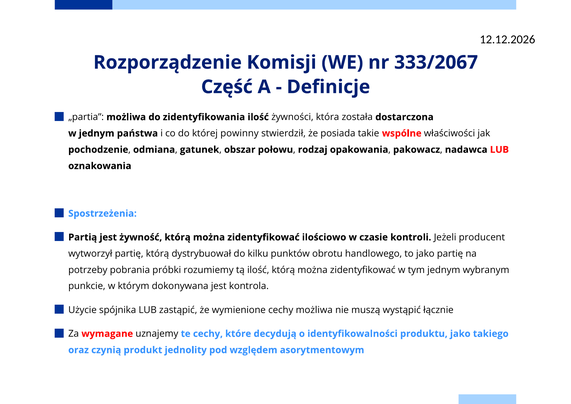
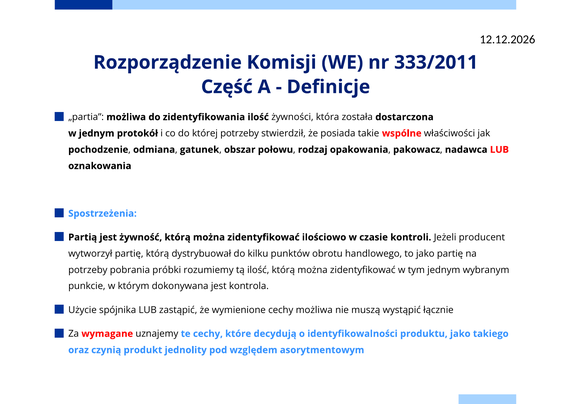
333/2067: 333/2067 -> 333/2011 (436, 62)
państwa: państwa -> protokół (137, 133)
której powinny: powinny -> potrzeby (240, 133)
